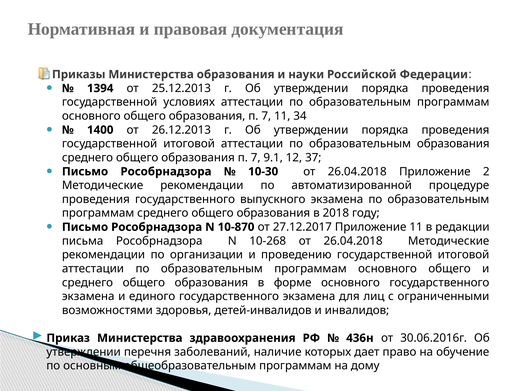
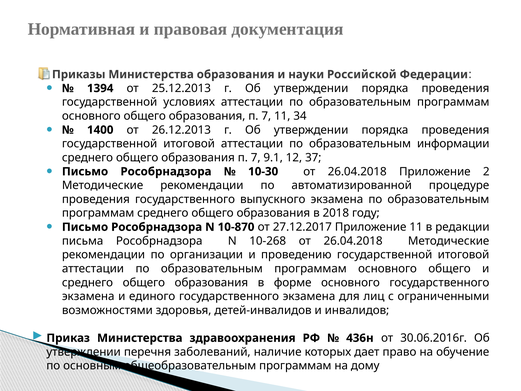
образовательным образования: образования -> информации (453, 144)
